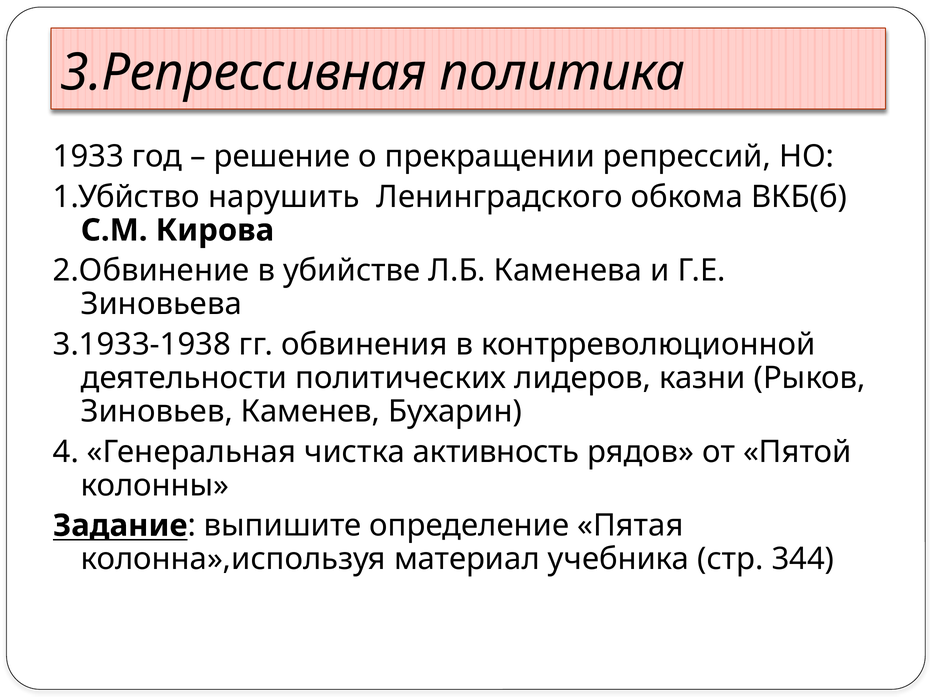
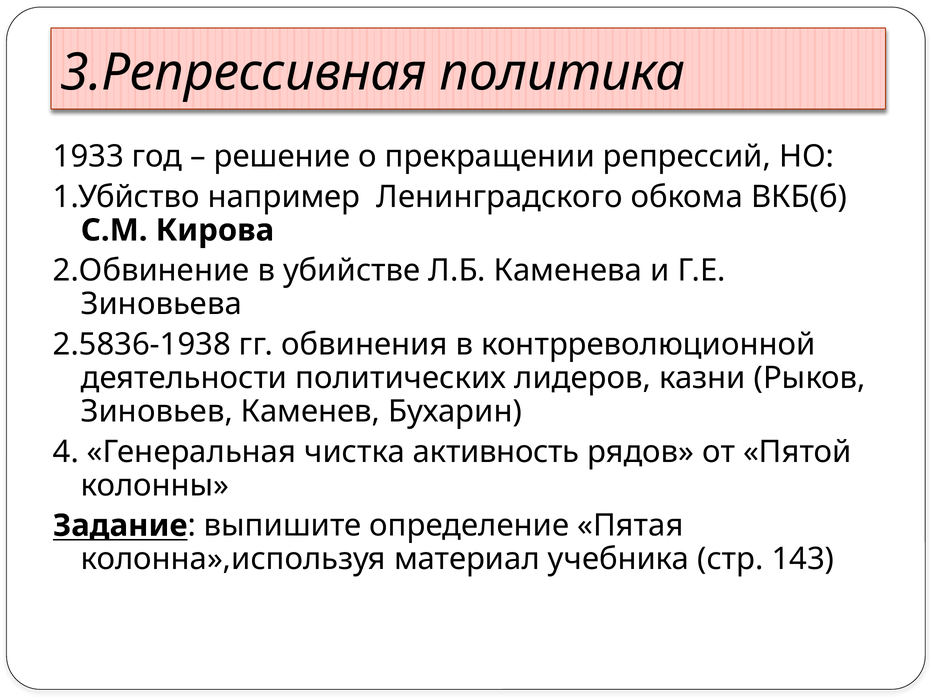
нарушить: нарушить -> например (284, 197)
3.1933-1938: 3.1933-1938 -> 2.5836-1938 (142, 344)
344: 344 -> 143 (803, 559)
